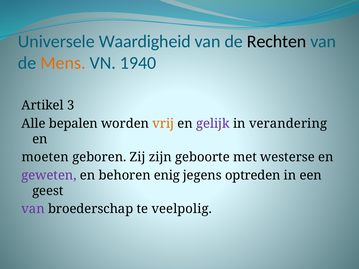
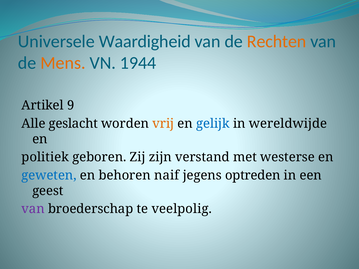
Rechten colour: black -> orange (277, 41)
1940: 1940 -> 1944 (138, 63)
3: 3 -> 9 (71, 106)
bepalen: bepalen -> geslacht (73, 124)
gelijk colour: purple -> blue (213, 124)
verandering: verandering -> wereldwijde (288, 124)
moeten: moeten -> politiek (45, 157)
geboorte: geboorte -> verstand (202, 157)
geweten colour: purple -> blue (49, 175)
enig: enig -> naif (167, 175)
